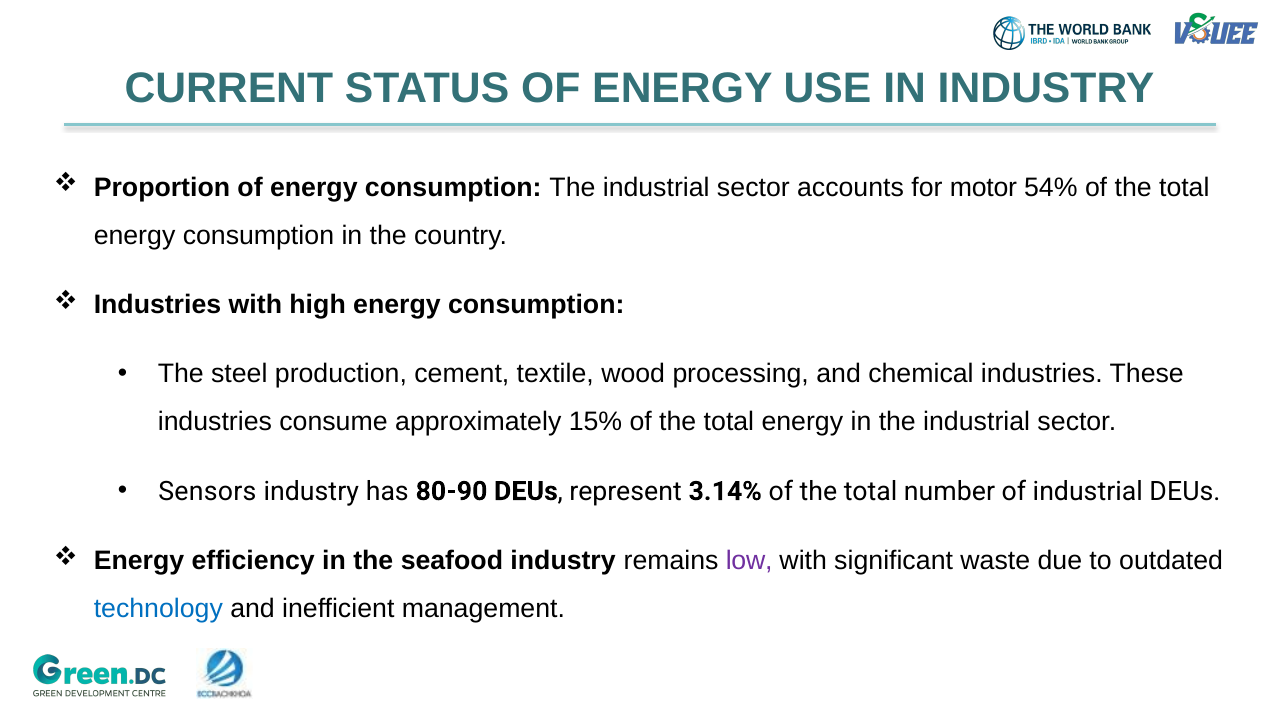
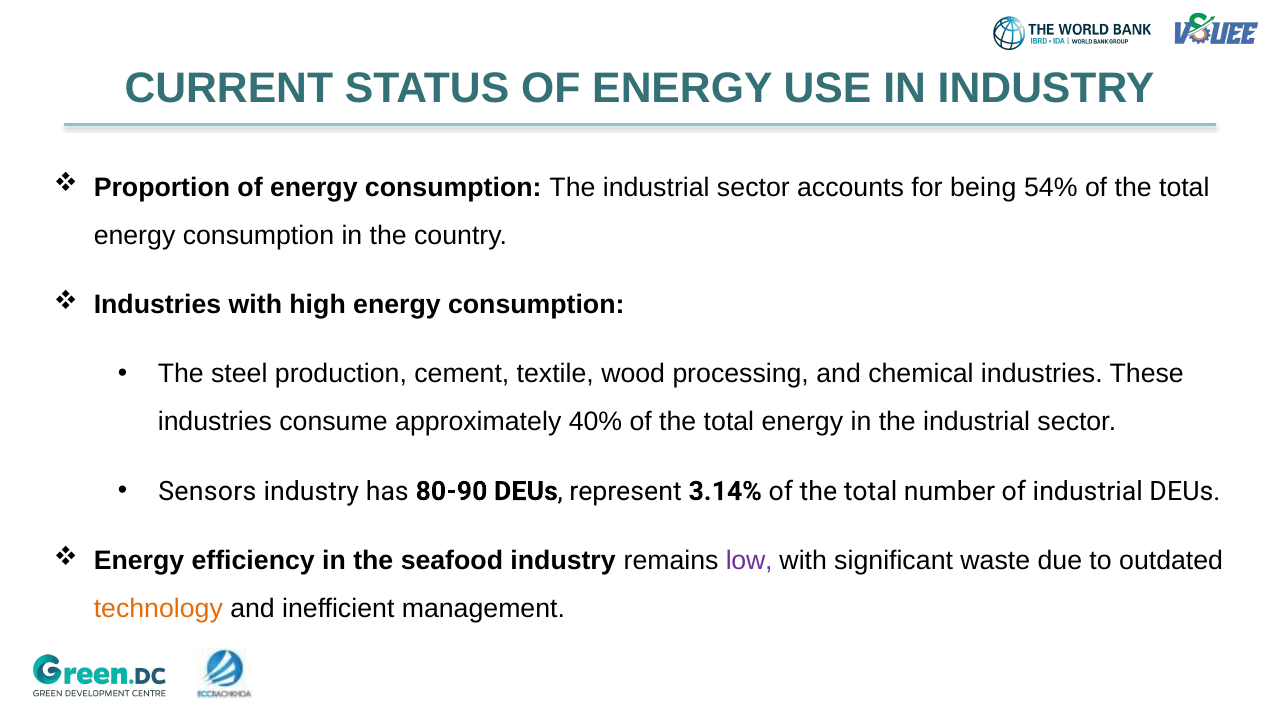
motor: motor -> being (983, 187)
15%: 15% -> 40% (595, 422)
technology colour: blue -> orange (158, 609)
